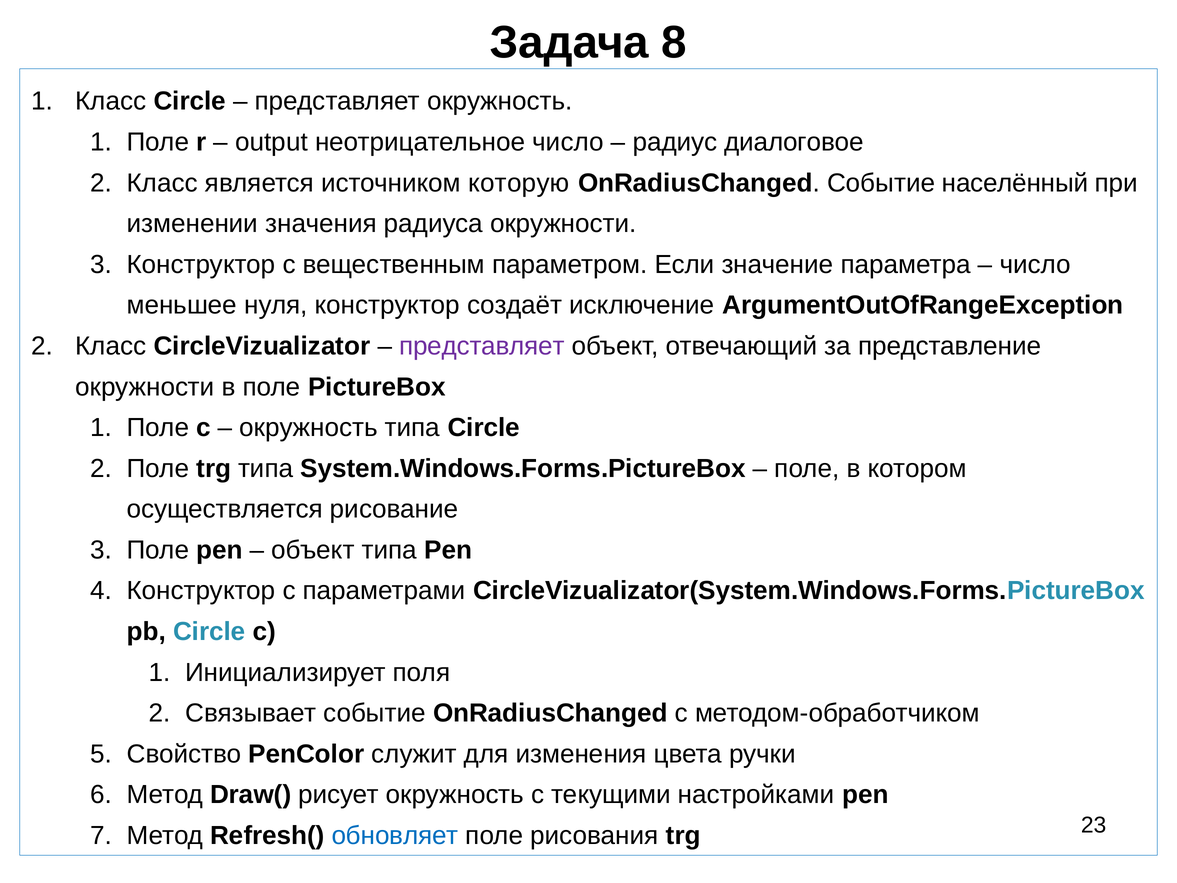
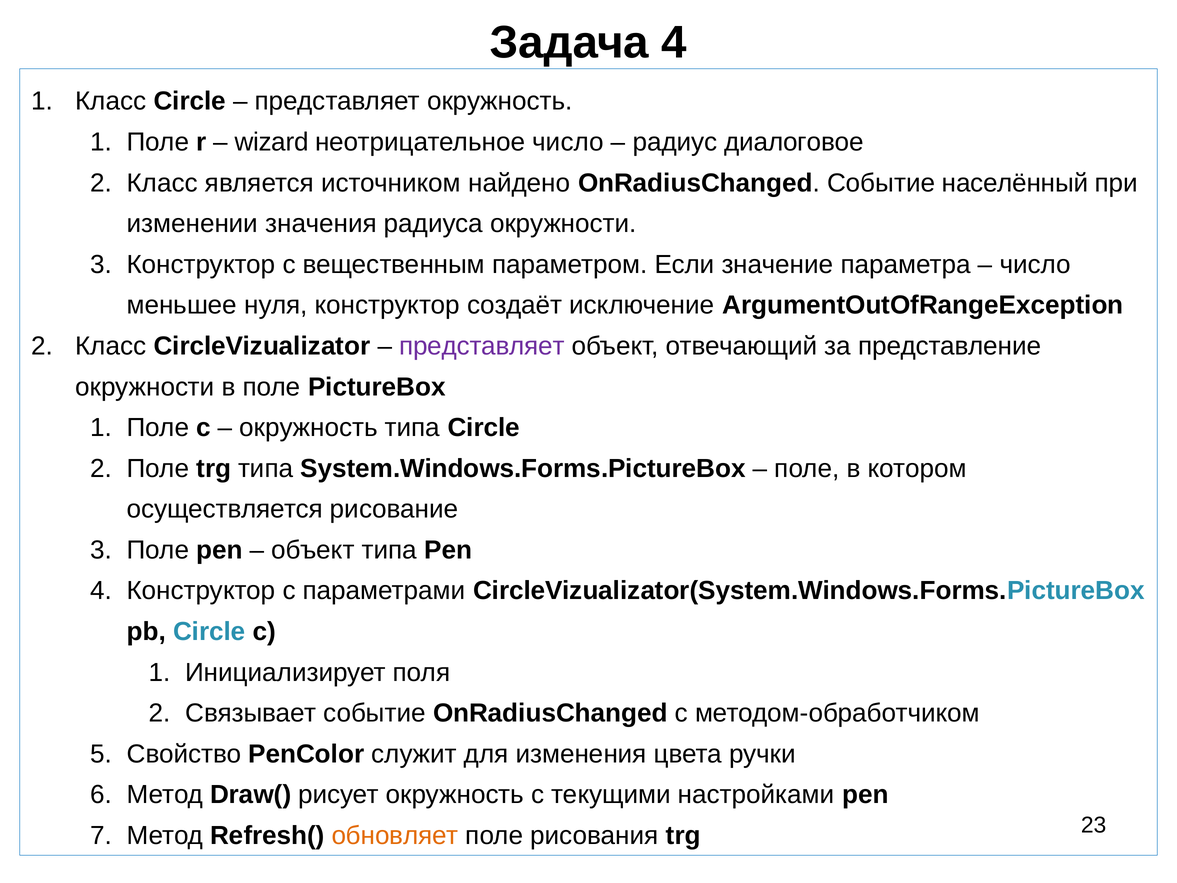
Задача 8: 8 -> 4 (674, 42)
output: output -> wizard (272, 142)
которую: которую -> найдено (519, 183)
обновляет colour: blue -> orange (395, 835)
